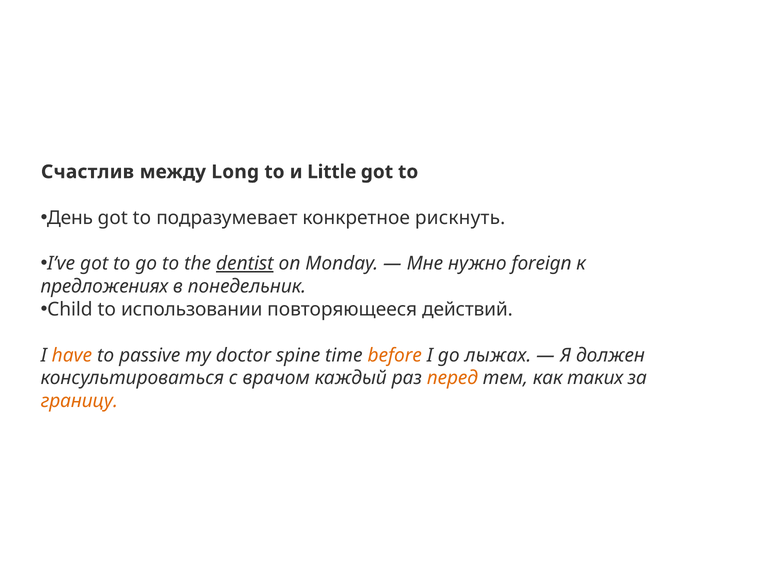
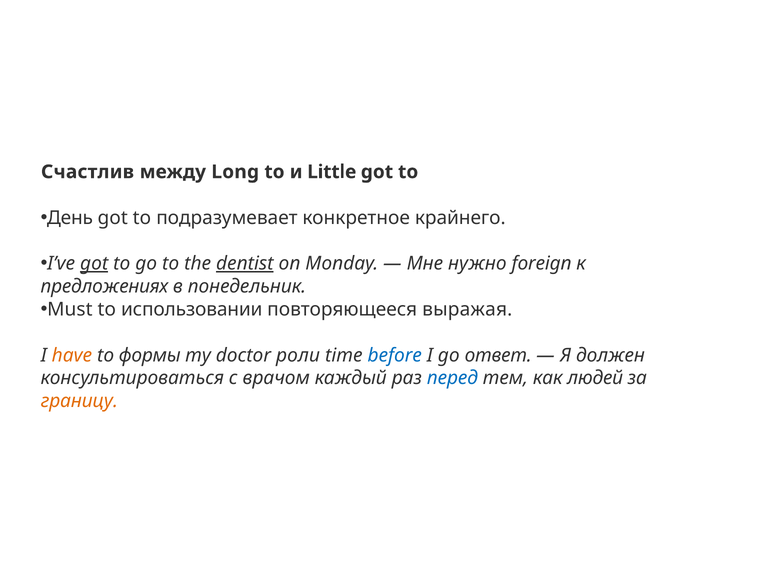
рискнуть: рискнуть -> крайнего (460, 218)
got underline: none -> present (94, 264)
Child: Child -> Must (70, 310)
действий: действий -> выражая (467, 310)
passive: passive -> формы (150, 356)
spine: spine -> роли (298, 356)
before colour: orange -> blue (395, 356)
лыжах: лыжах -> ответ (498, 356)
перед colour: orange -> blue (452, 379)
таких: таких -> людей (595, 379)
